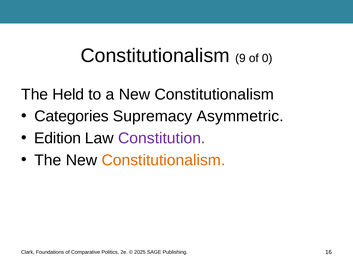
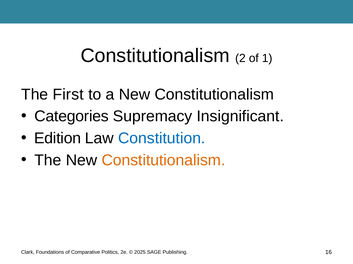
9: 9 -> 2 (240, 58)
0: 0 -> 1 (267, 58)
Held: Held -> First (68, 95)
Asymmetric: Asymmetric -> Insignificant (240, 117)
Constitution colour: purple -> blue (162, 139)
